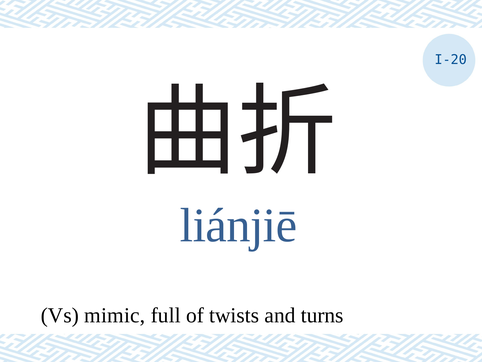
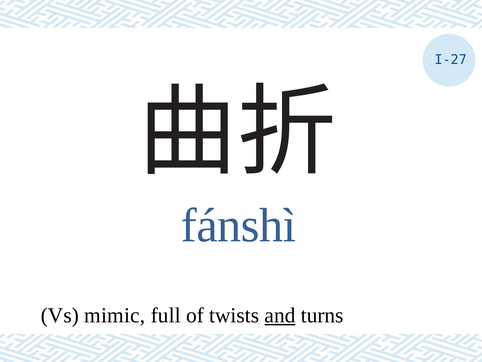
I-20: I-20 -> I-27 (451, 60)
liánjiē: liánjiē -> fánshì (238, 225)
and underline: none -> present (280, 315)
